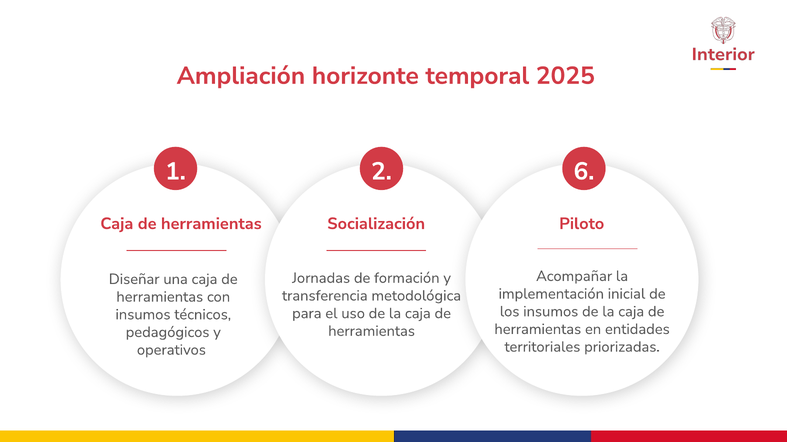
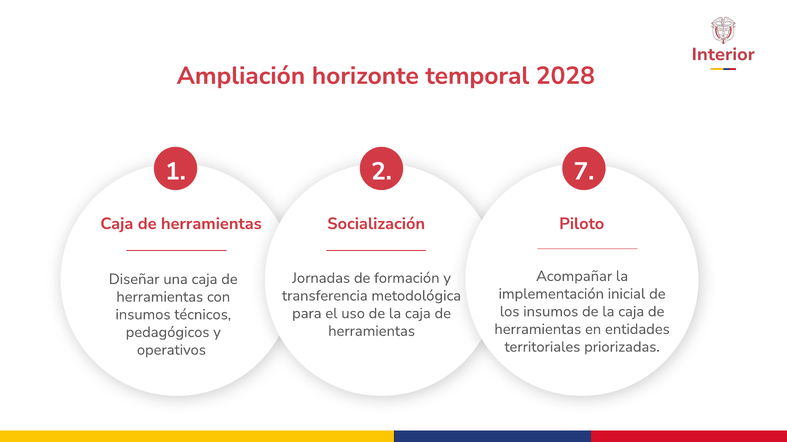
2025: 2025 -> 2028 (565, 76)
6: 6 -> 7 (584, 172)
